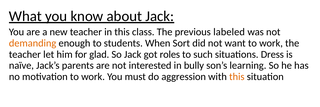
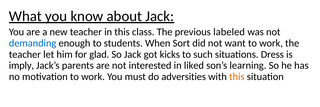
demanding colour: orange -> blue (33, 43)
roles: roles -> kicks (170, 54)
naïve: naïve -> imply (21, 65)
bully: bully -> liked (194, 65)
aggression: aggression -> adversities (184, 77)
